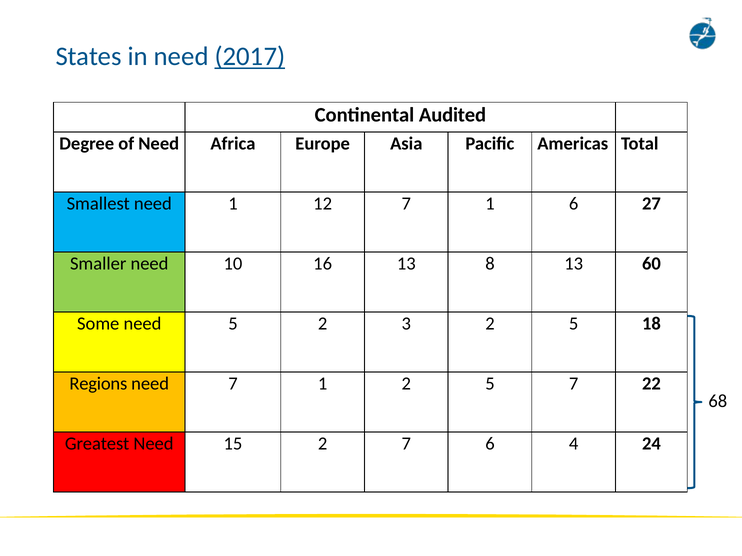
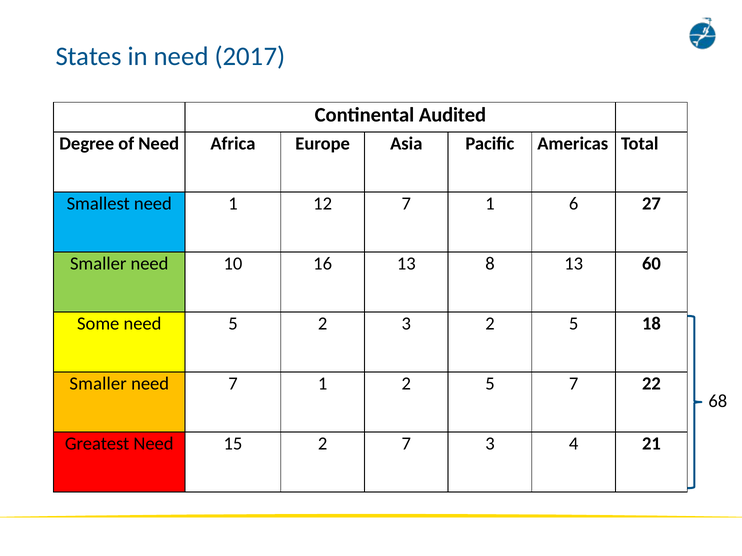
2017 underline: present -> none (250, 57)
Regions: Regions -> Smaller (98, 384)
7 6: 6 -> 3 (490, 444)
24: 24 -> 21 (651, 444)
